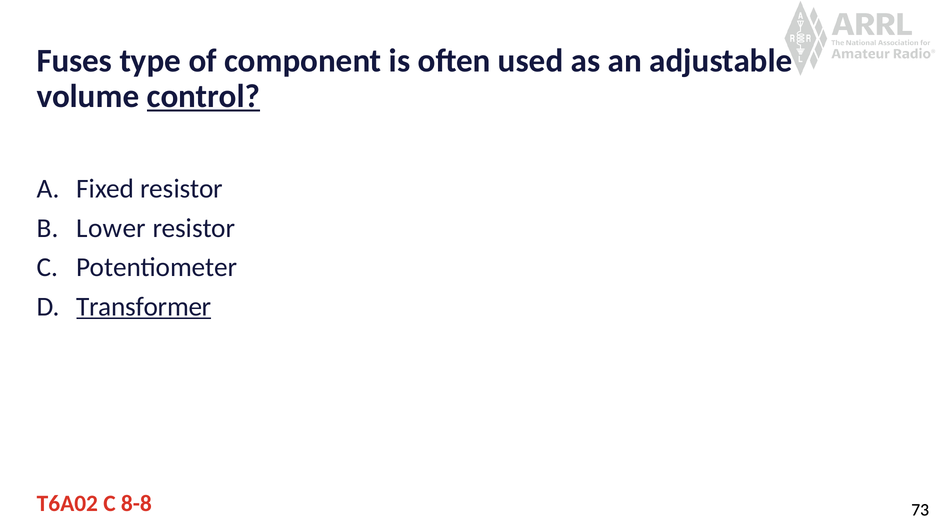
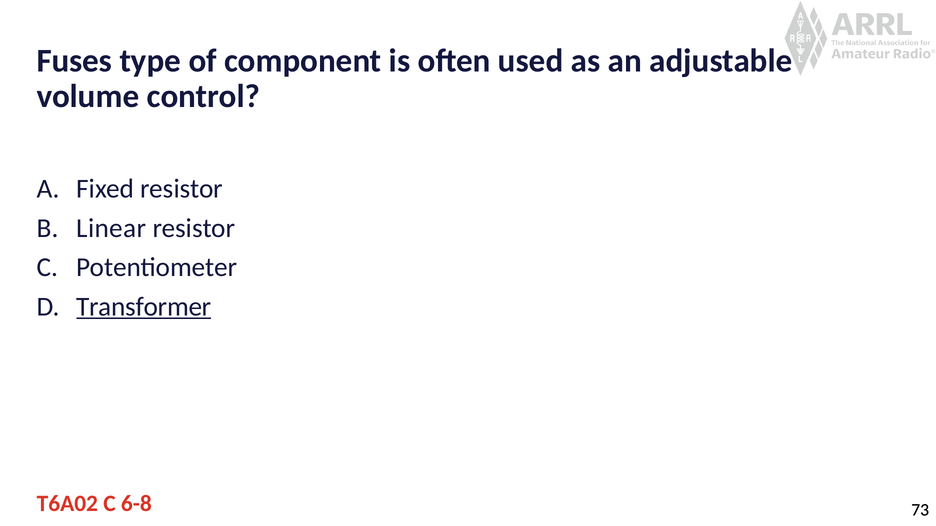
control underline: present -> none (203, 97)
Lower: Lower -> Linear (111, 228)
8-8: 8-8 -> 6-8 (136, 504)
